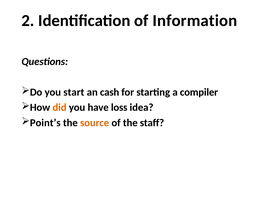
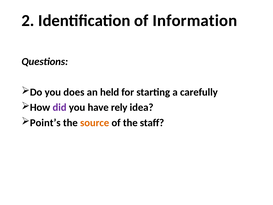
start: start -> does (74, 92)
cash: cash -> held (110, 92)
compiler: compiler -> carefully (199, 92)
did colour: orange -> purple (60, 107)
loss: loss -> rely (119, 107)
